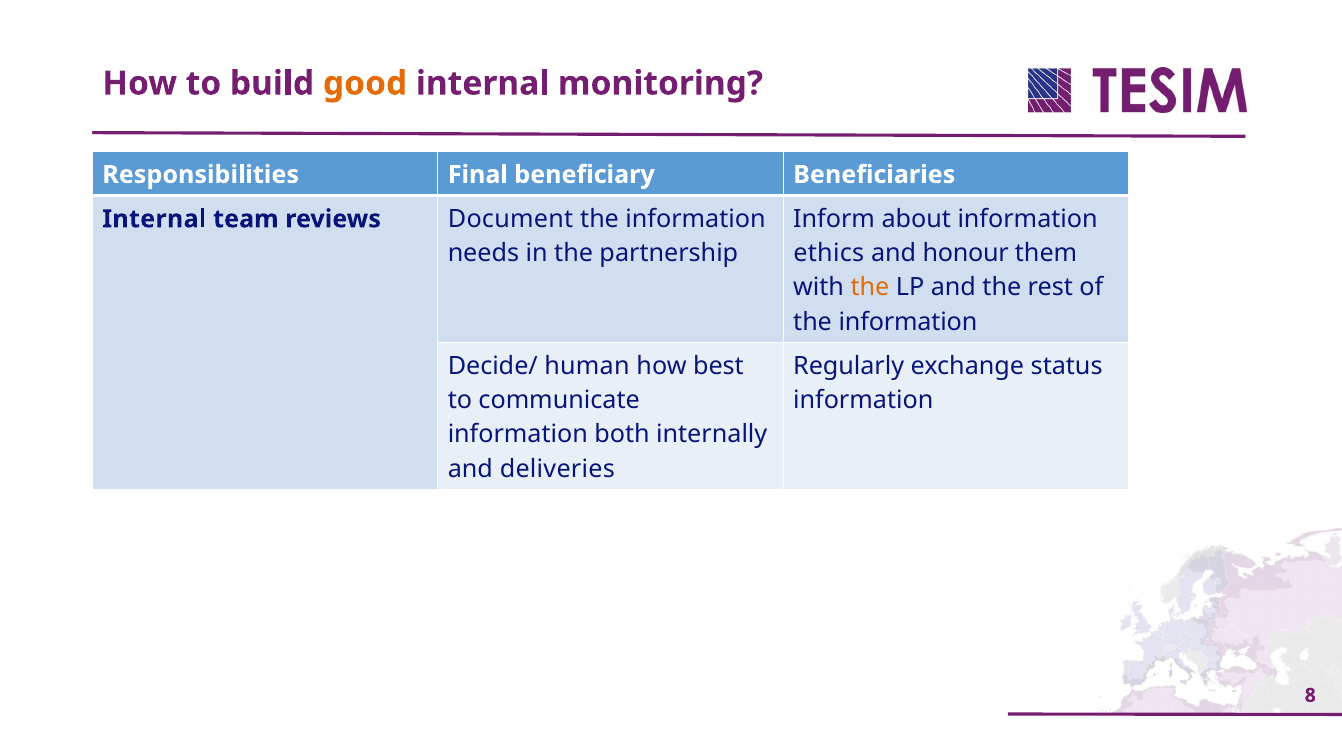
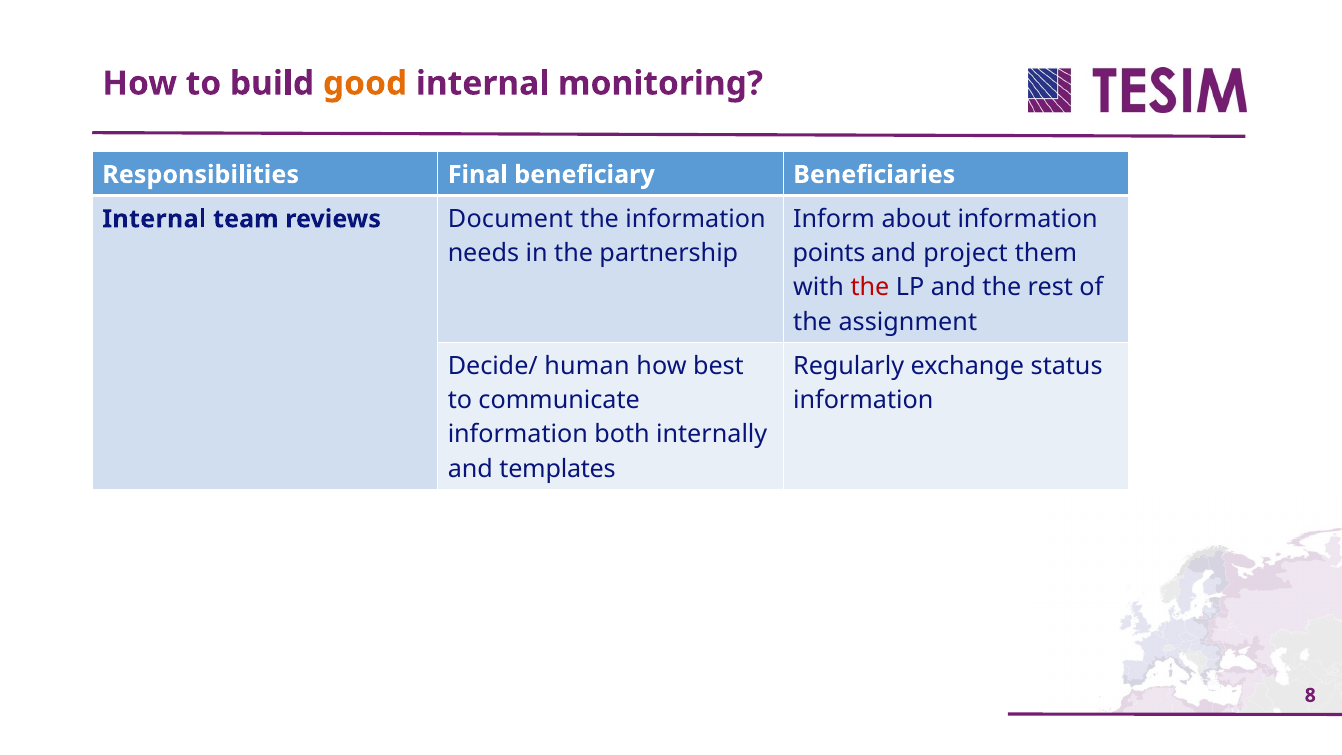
ethics: ethics -> points (829, 253)
honour: honour -> project (965, 253)
the colour: orange -> red (870, 287)
information: information -> assignment (908, 322)
deliveries: deliveries -> templates (558, 469)
